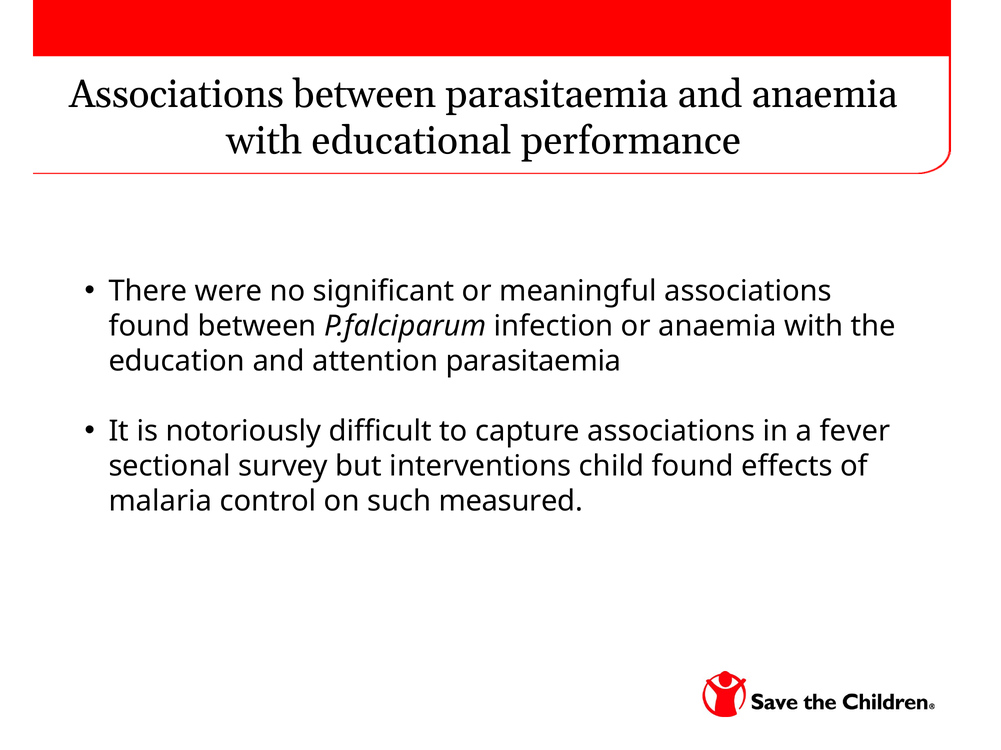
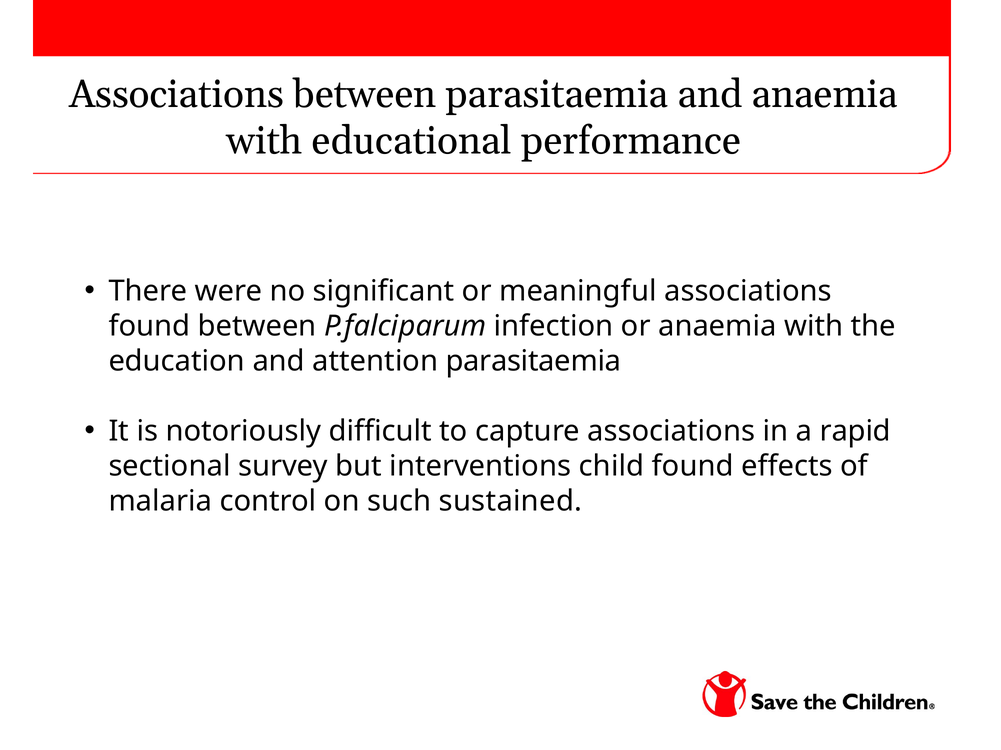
fever: fever -> rapid (855, 432)
measured: measured -> sustained (510, 502)
